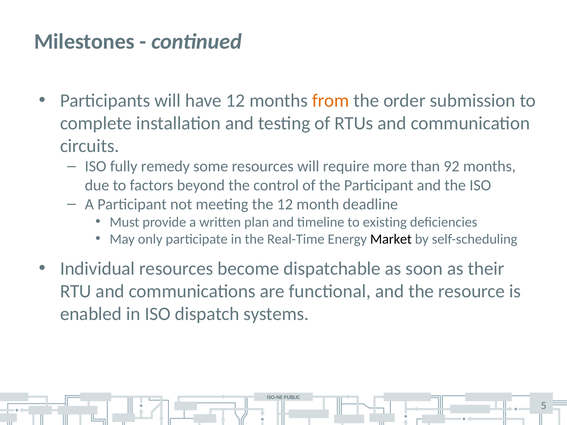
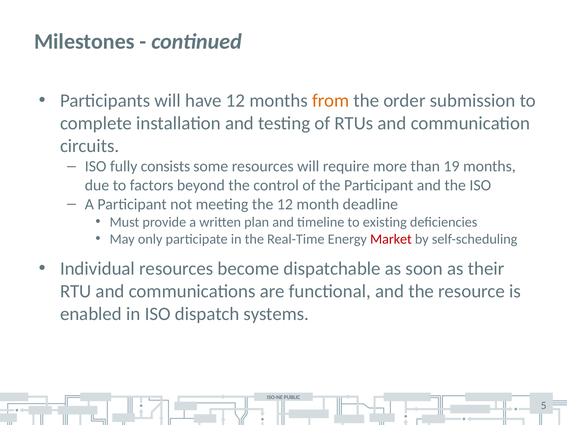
remedy: remedy -> consists (165, 167)
92: 92 -> 19 (452, 167)
Market colour: black -> red (391, 239)
